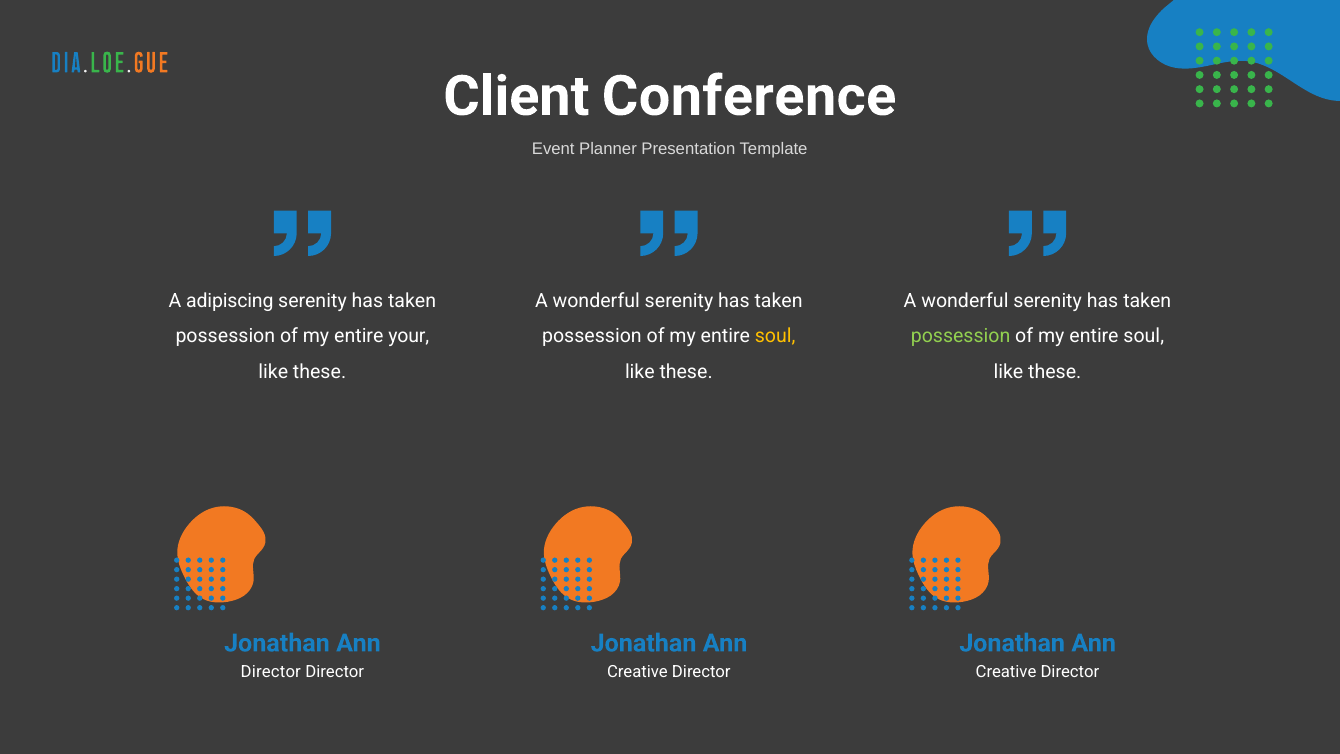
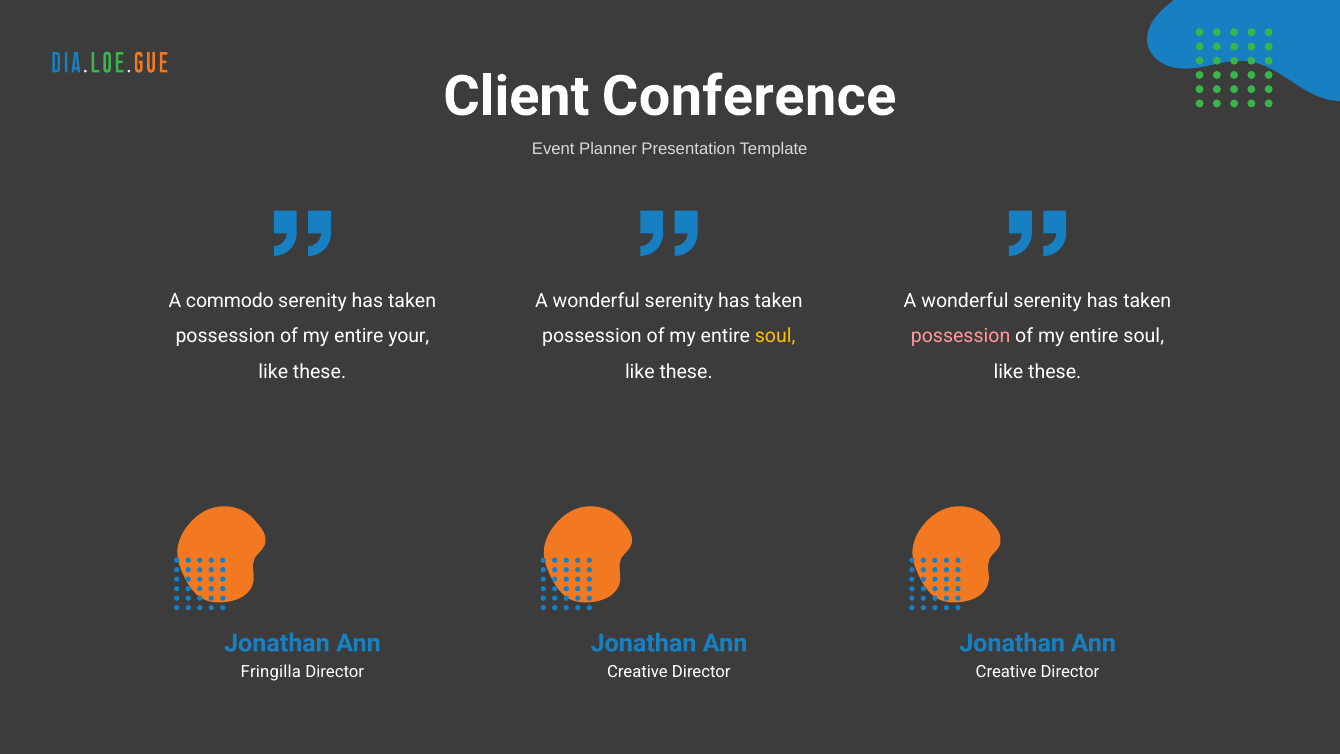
adipiscing: adipiscing -> commodo (230, 301)
possession colour: light green -> pink (961, 336)
Director: Director -> Fringilla (271, 672)
